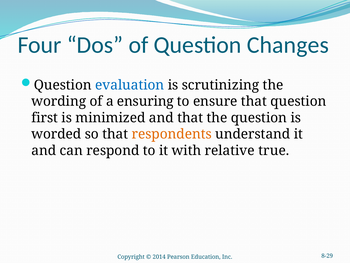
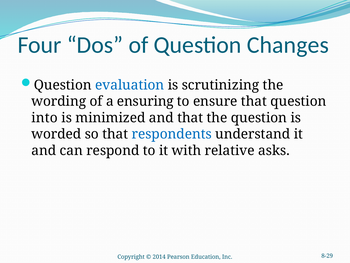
first: first -> into (45, 118)
respondents colour: orange -> blue (172, 134)
true: true -> asks (274, 150)
